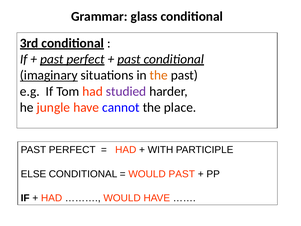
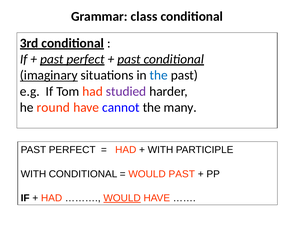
glass: glass -> class (144, 16)
the colour: orange -> blue (159, 75)
jungle: jungle -> round (53, 107)
place: place -> many (180, 107)
ELSE: ELSE -> WITH (33, 174)
WOULD underline: none -> present (122, 198)
